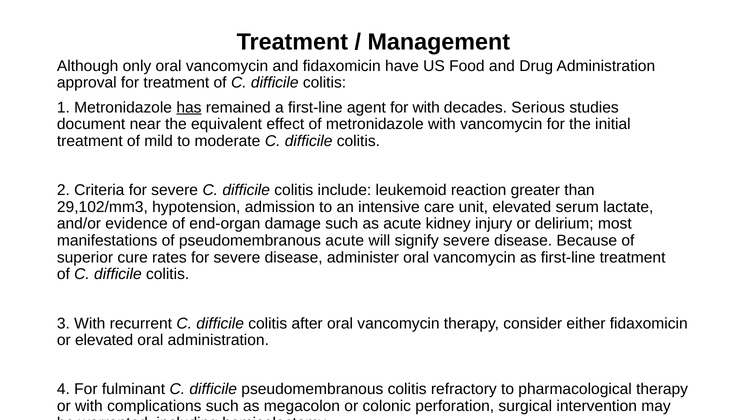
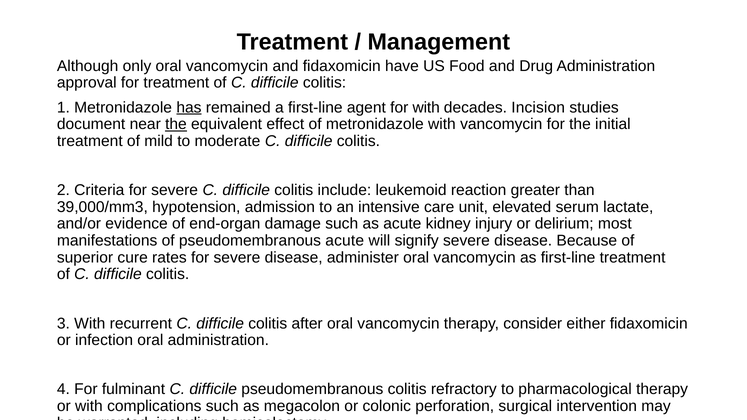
Serious: Serious -> Incision (538, 107)
the underline: none -> present (176, 124)
29,102/mm3: 29,102/mm3 -> 39,000/mm3 (102, 207)
or elevated: elevated -> infection (104, 340)
